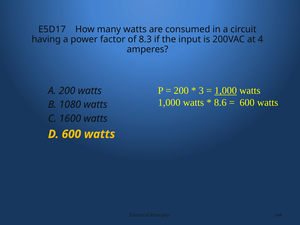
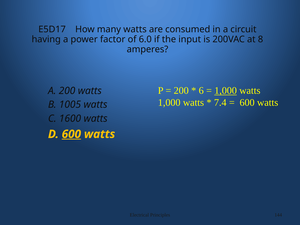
8.3: 8.3 -> 6.0 (145, 39)
4: 4 -> 8 (261, 39)
3: 3 -> 6 (201, 91)
8.6: 8.6 -> 7.4 (220, 103)
1080: 1080 -> 1005 (70, 105)
600 underline: none -> present (71, 134)
